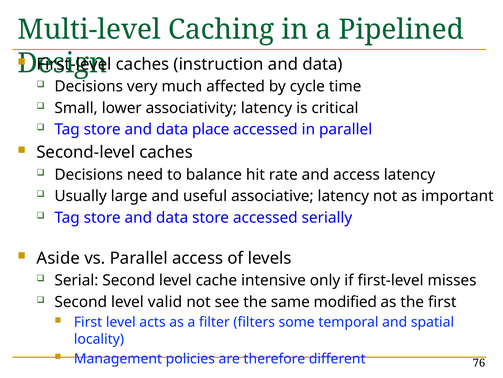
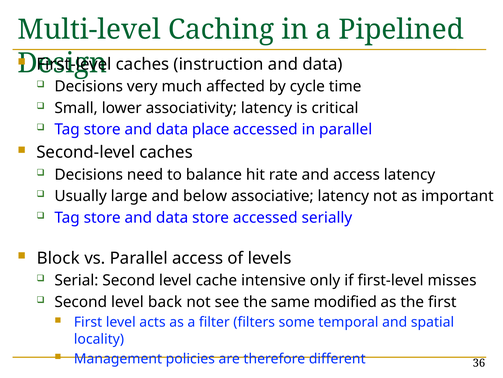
useful: useful -> below (205, 196)
Aside: Aside -> Block (58, 258)
valid: valid -> back (165, 301)
76: 76 -> 36 (479, 362)
